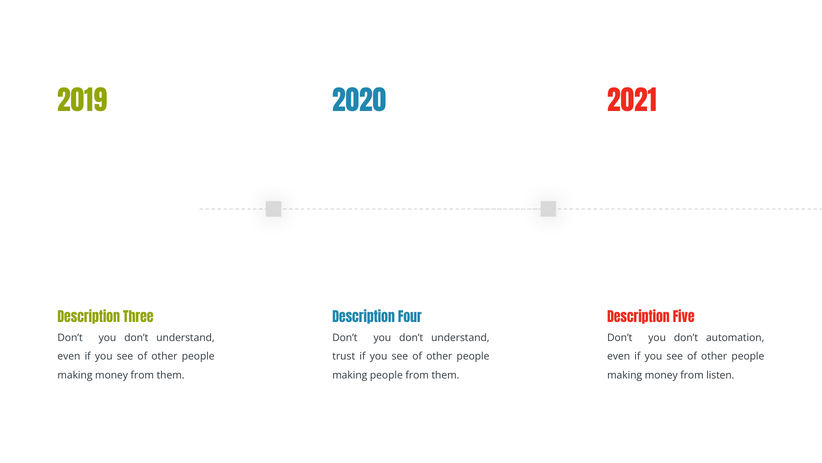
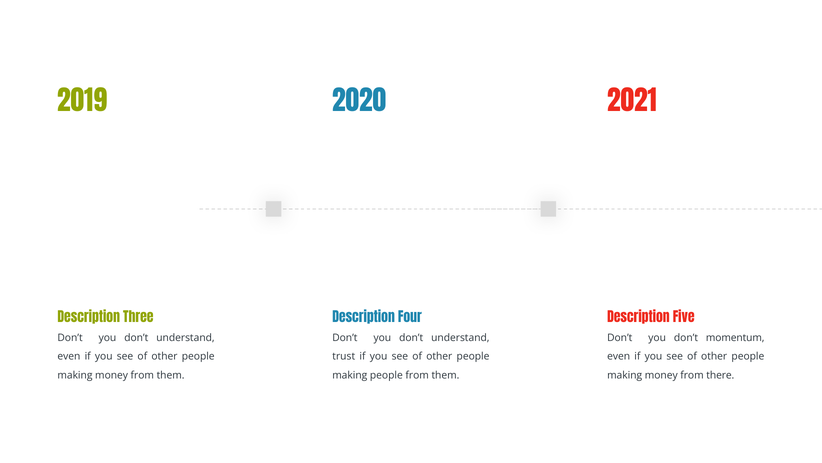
automation: automation -> momentum (735, 338)
listen: listen -> there (720, 375)
